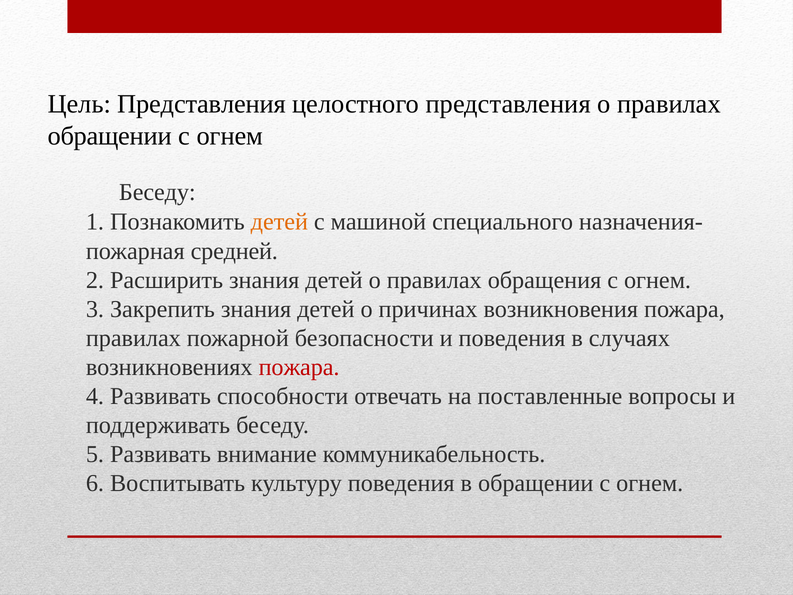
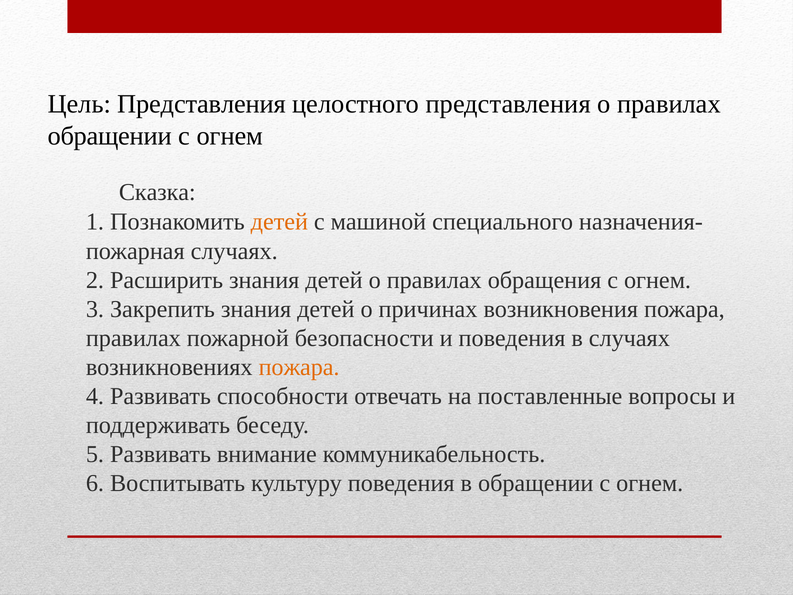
Беседу: Беседу -> Сказка (157, 192)
средней: средней -> случаях (234, 251)
пожара colour: red -> orange (299, 367)
